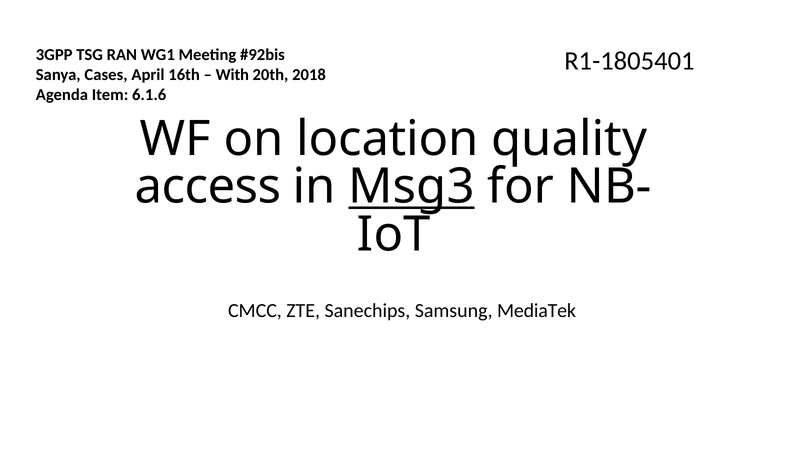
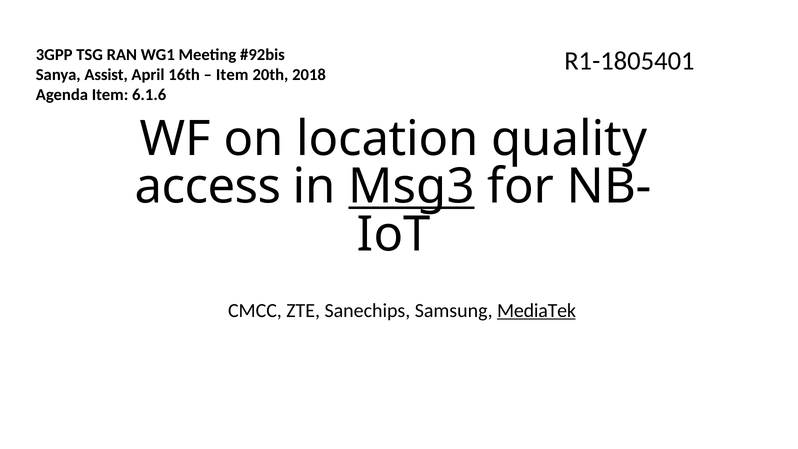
Cases: Cases -> Assist (106, 75)
With: With -> Item (232, 75)
MediaTek underline: none -> present (537, 310)
